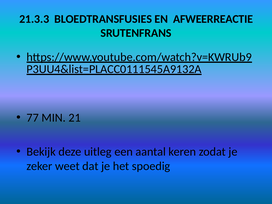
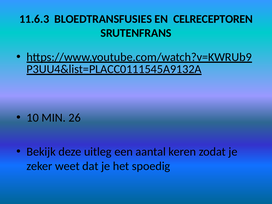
21.3.3: 21.3.3 -> 11.6.3 (34, 19)
AFWEERREACTIE: AFWEERREACTIE -> CELRECEPTOREN (213, 19)
77: 77 -> 10 (33, 118)
21: 21 -> 26 (75, 118)
